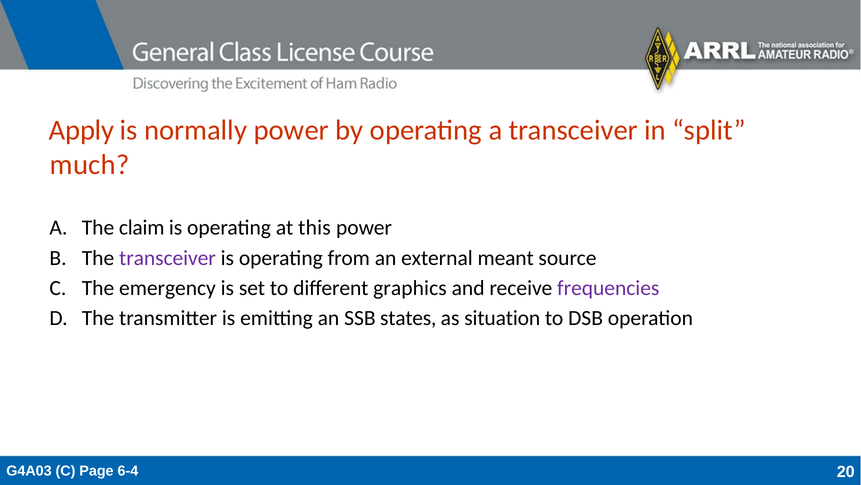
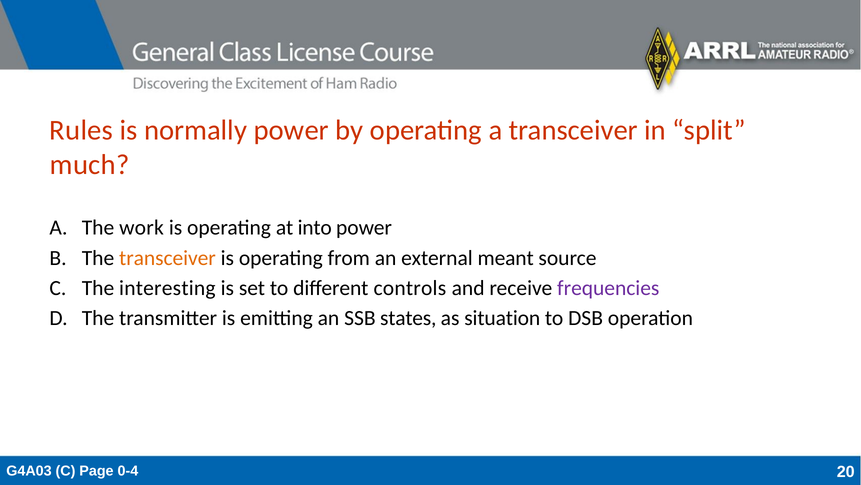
Apply: Apply -> Rules (81, 130)
claim: claim -> work (141, 228)
this: this -> into (315, 228)
transceiver colour: purple -> orange (167, 258)
emergency: emergency -> interesting (167, 288)
graphics: graphics -> controls (410, 288)
6-4: 6-4 -> 0-4 (128, 470)
